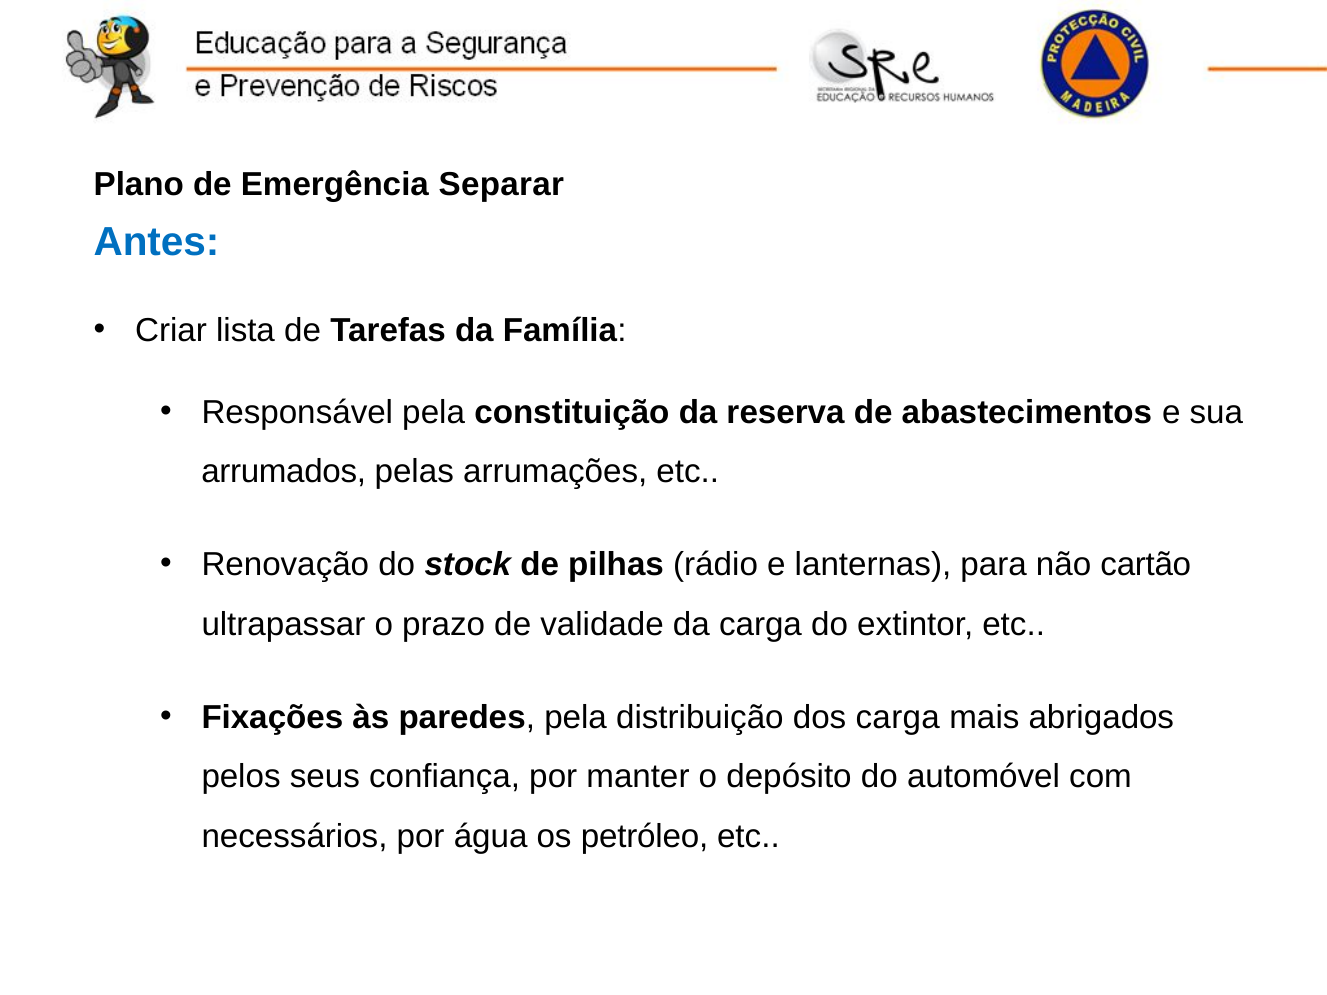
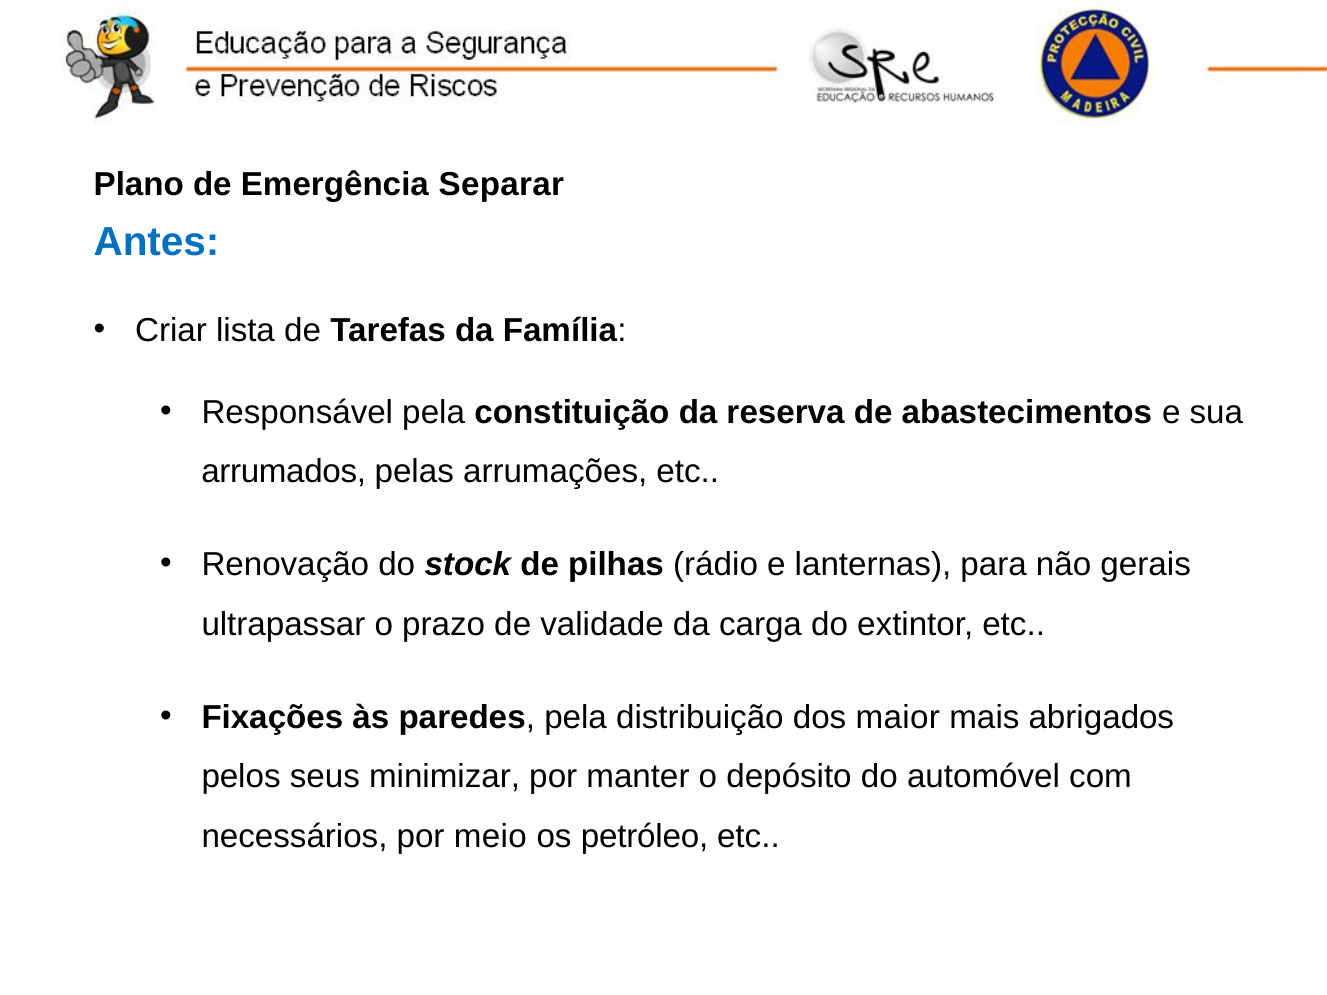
cartão: cartão -> gerais (1146, 565)
dos carga: carga -> maior (898, 717)
confiança: confiança -> minimizar (445, 777)
água: água -> meio (490, 837)
